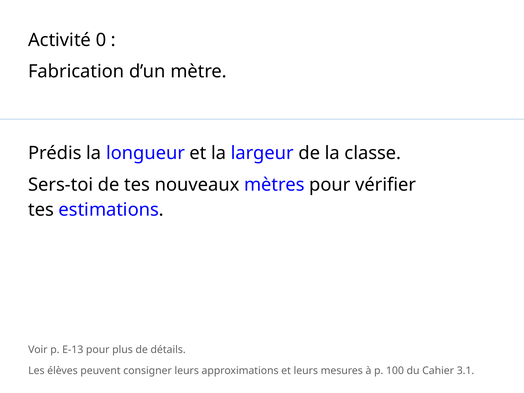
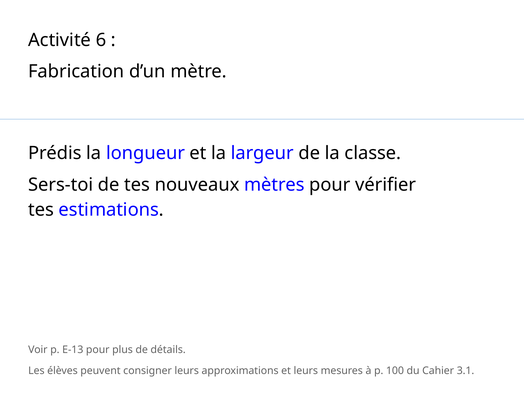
0: 0 -> 6 (101, 40)
